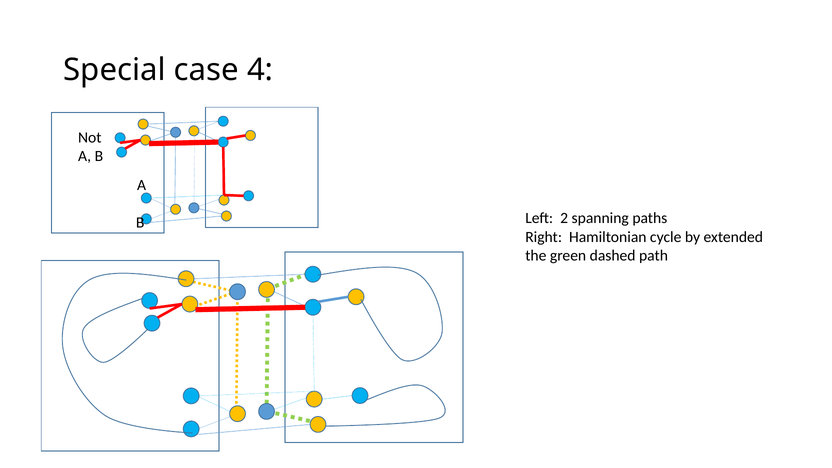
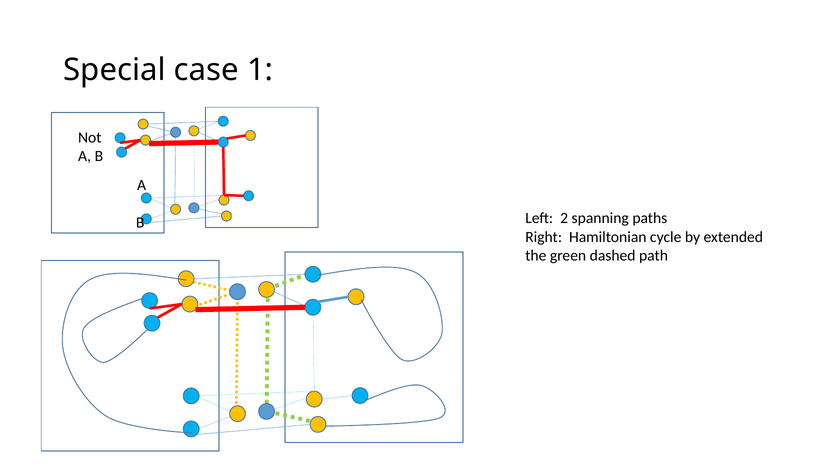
4: 4 -> 1 (260, 70)
